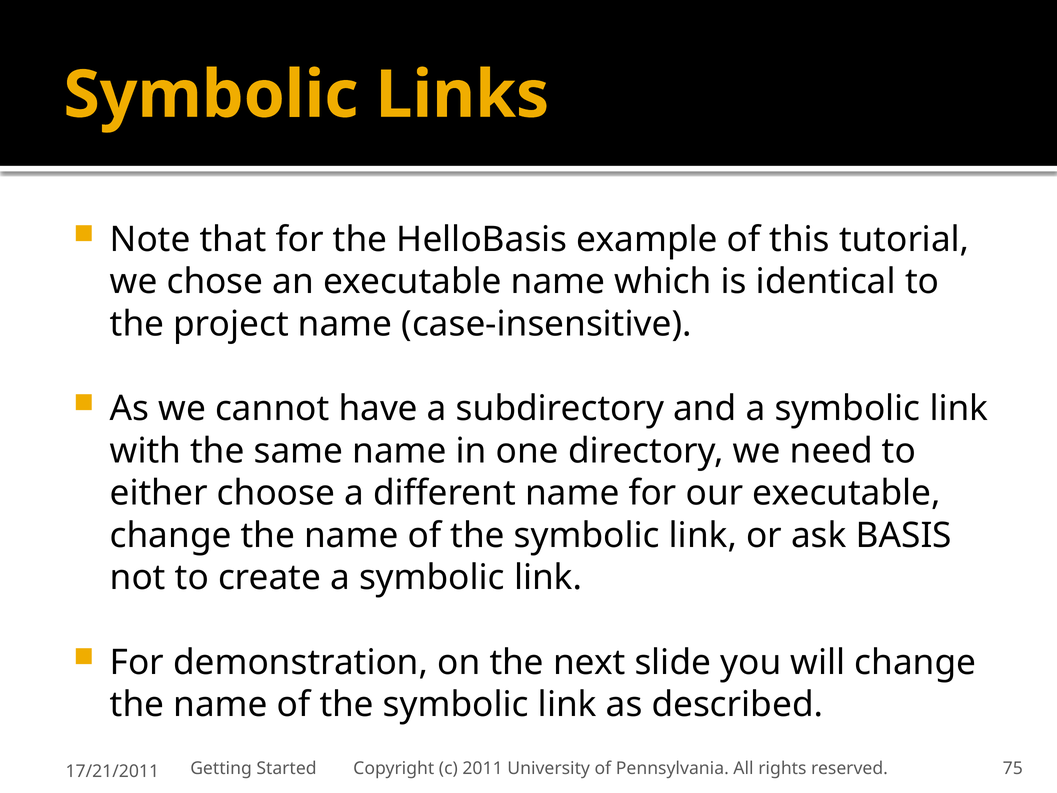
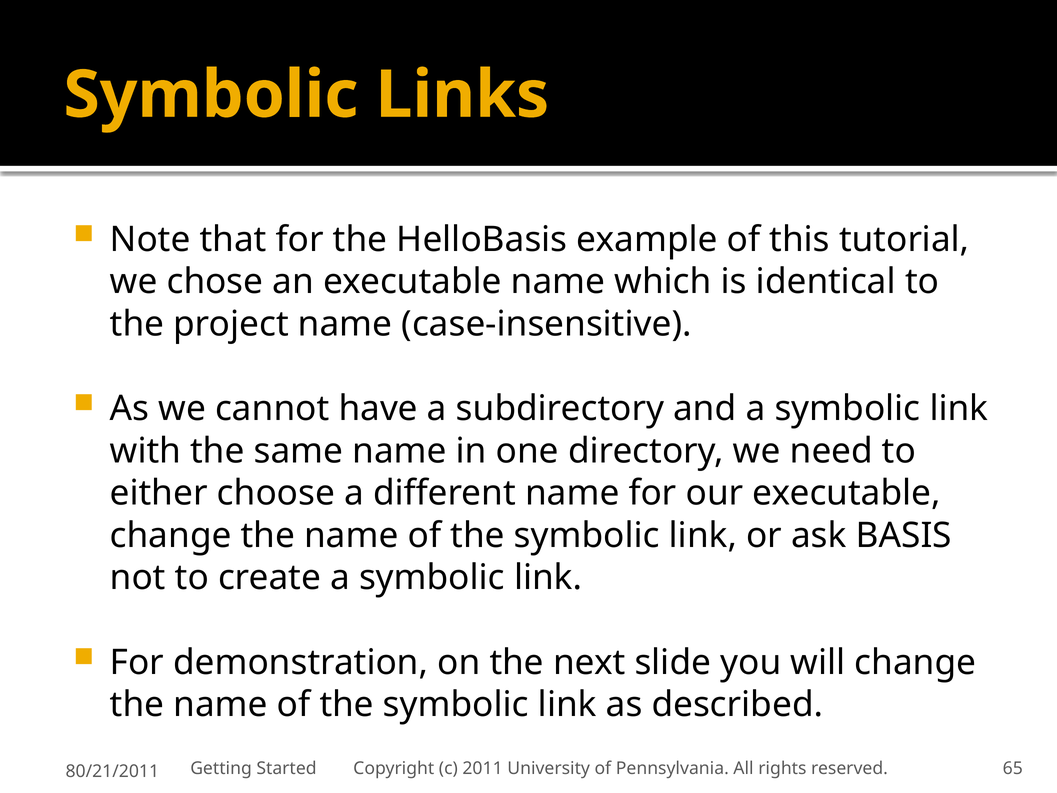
75: 75 -> 65 (1013, 768)
17/21/2011: 17/21/2011 -> 80/21/2011 (112, 771)
